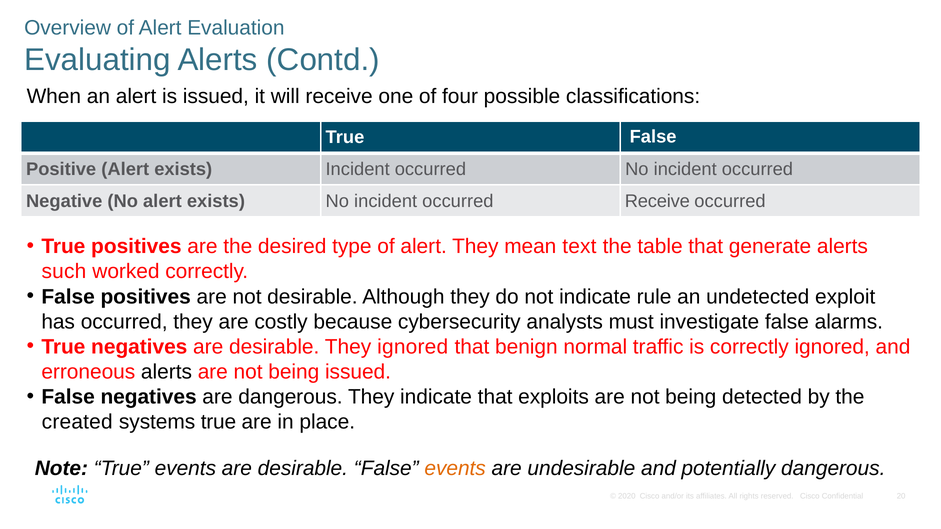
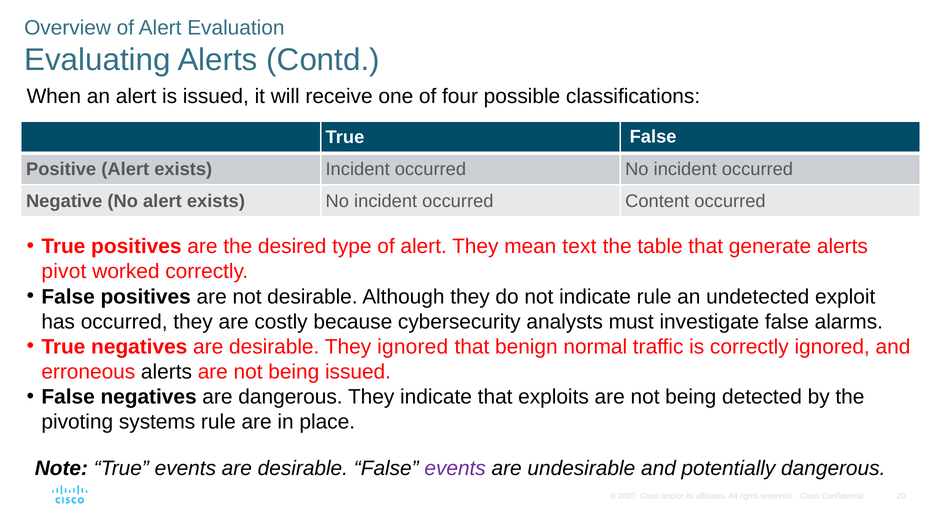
occurred Receive: Receive -> Content (657, 201)
such: such -> pivot (64, 272)
created: created -> pivoting (77, 422)
systems true: true -> rule (218, 422)
events colour: orange -> purple (455, 469)
